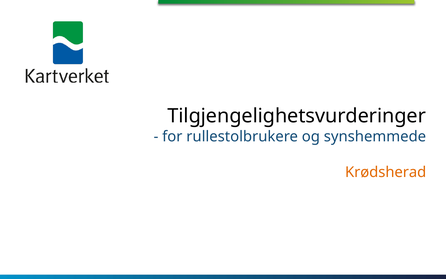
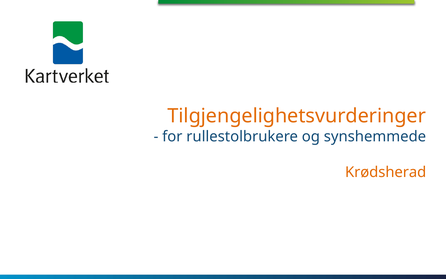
Tilgjengelighetsvurderinger colour: black -> orange (297, 116)
